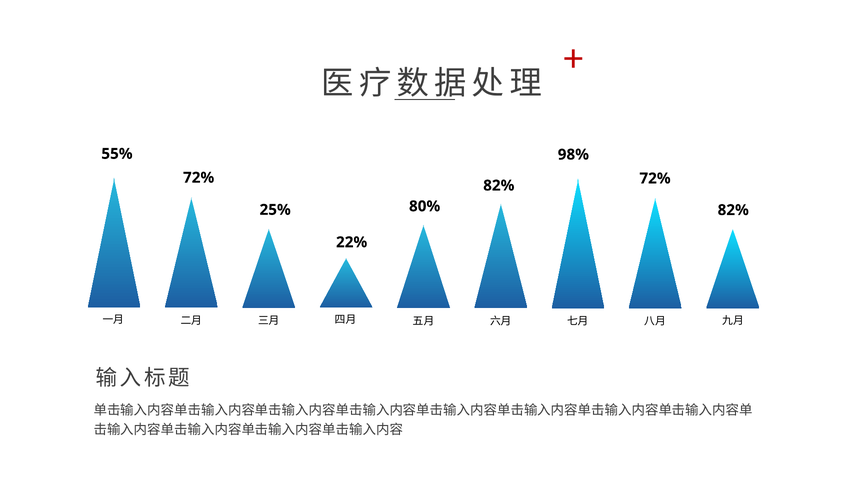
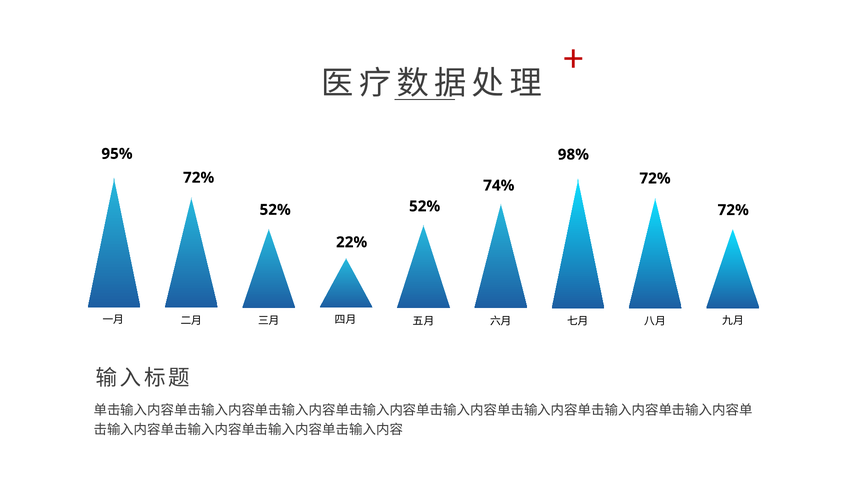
55%: 55% -> 95% (117, 154)
82%: 82% -> 74% (499, 186)
80%: 80% -> 52% (425, 206)
25%: 25% -> 52% (275, 210)
82%: 82% -> 72% (733, 210)
